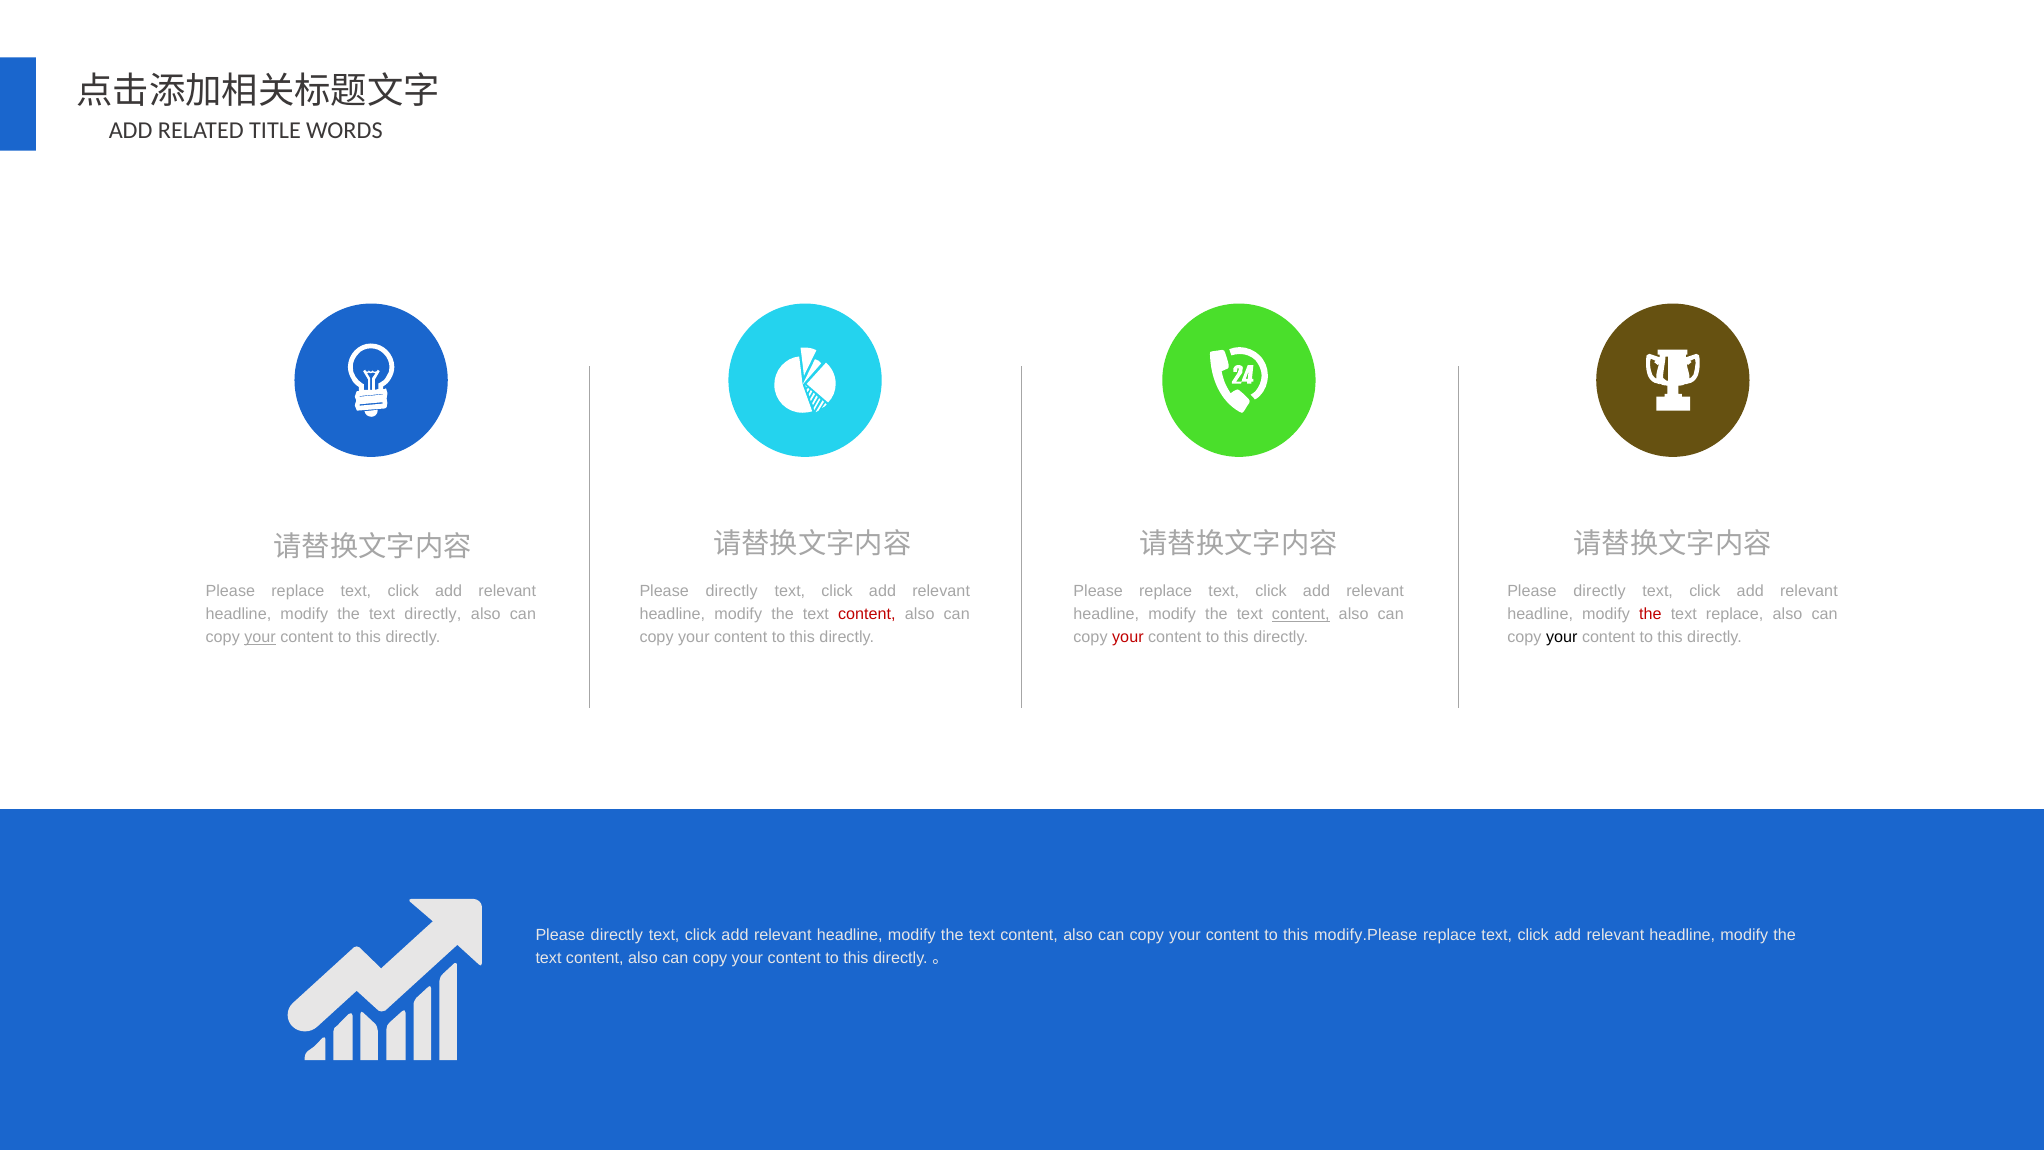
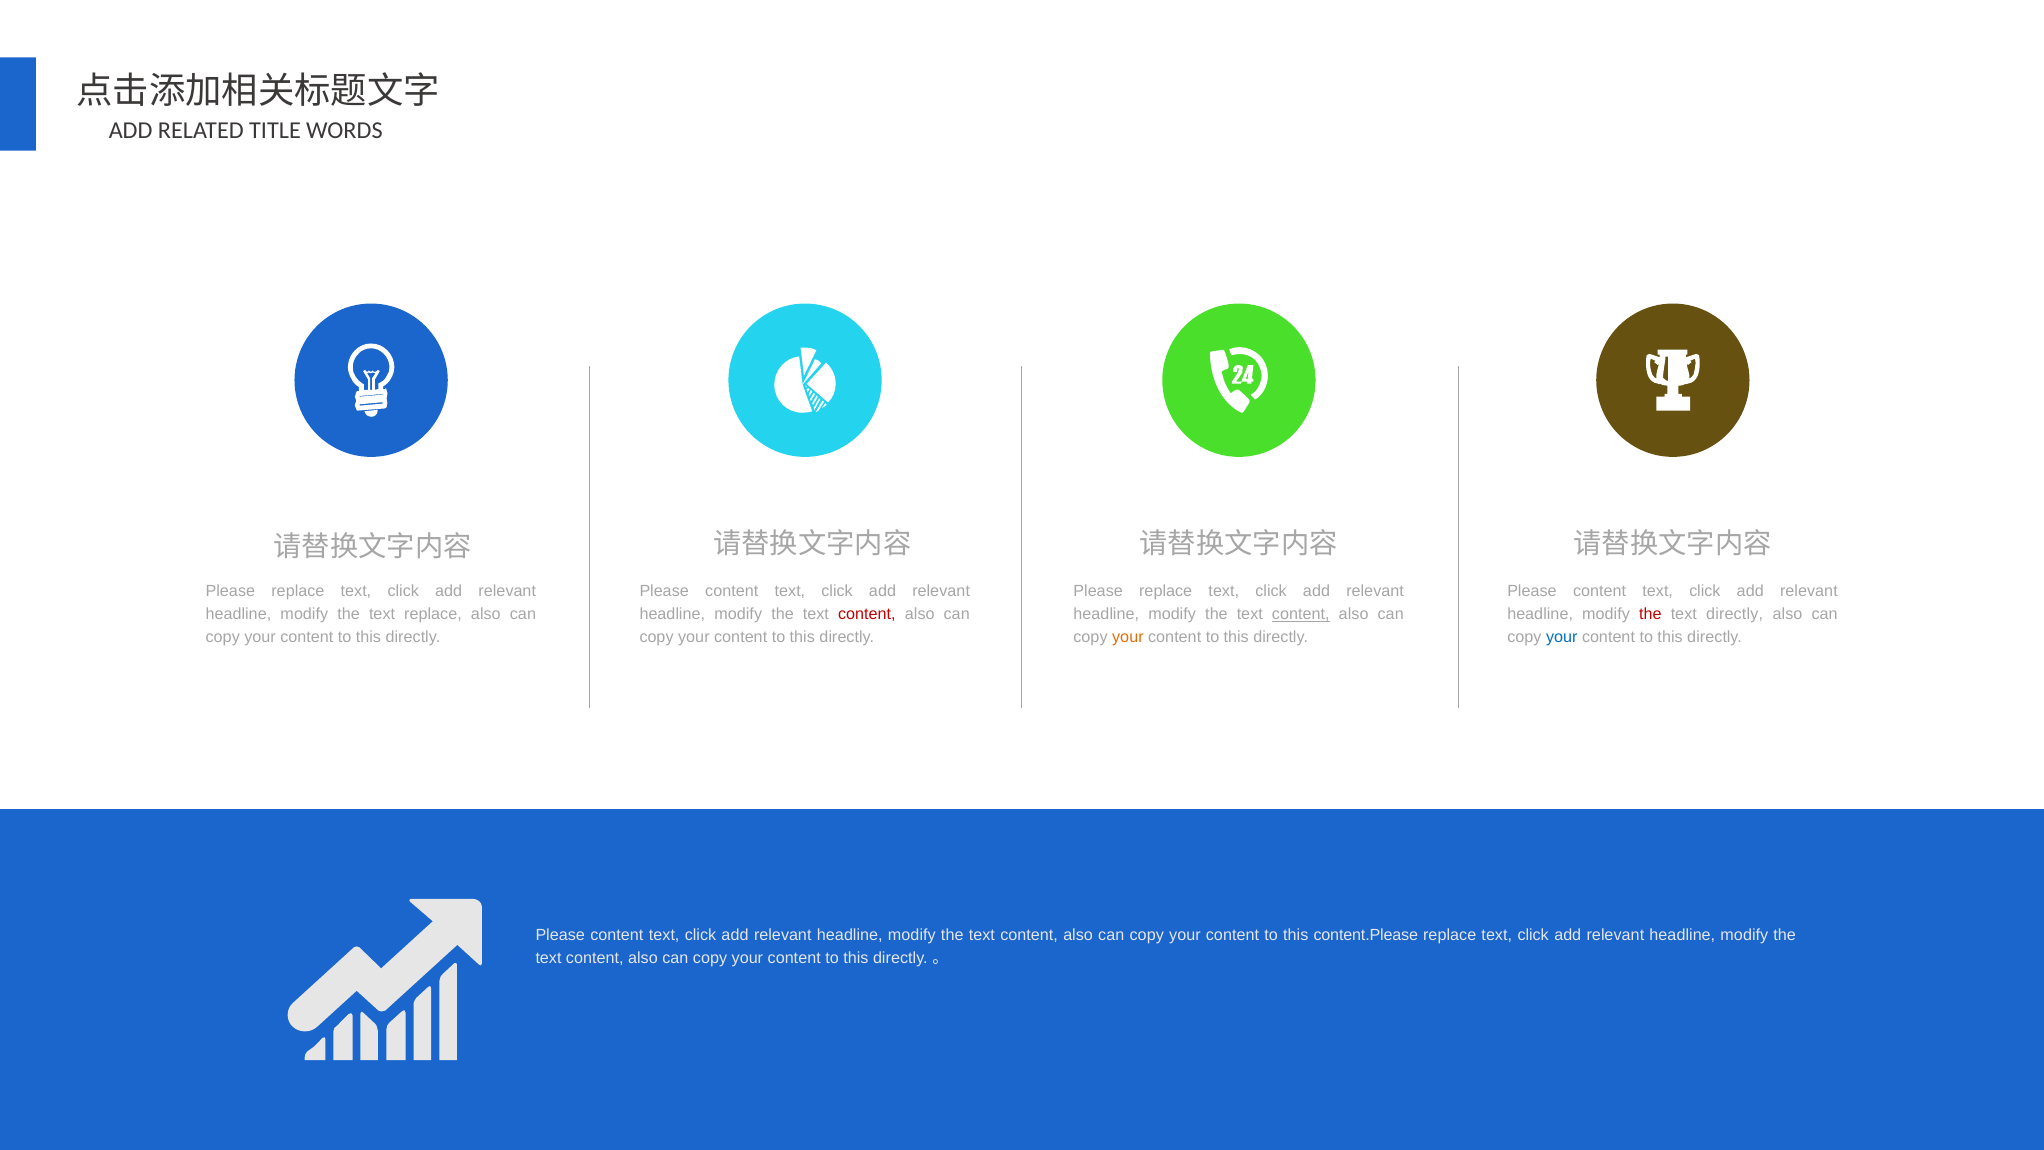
directly: directly -> content (732, 591)
directly: directly -> content (1600, 591)
text directly: directly -> replace (433, 614)
text replace: replace -> directly (1735, 614)
your underline: present -> none (260, 637)
your colour: red -> orange (1128, 637)
your colour: black -> blue (1562, 637)
directly: directly -> content (617, 935)
modify.Please: modify.Please -> content.Please (1366, 935)
